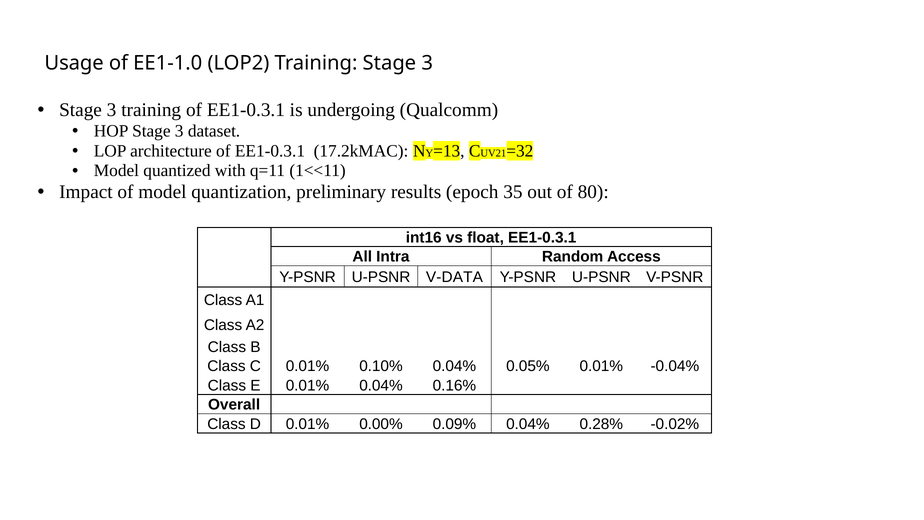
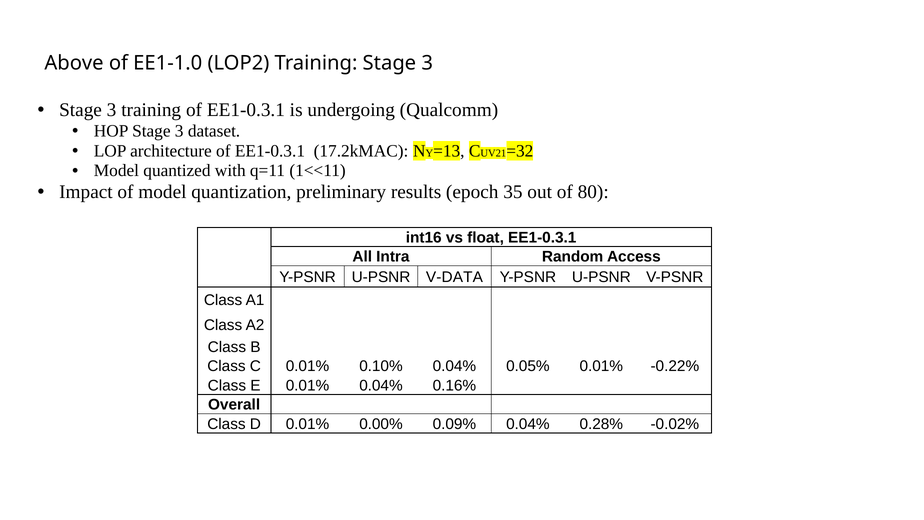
Usage: Usage -> Above (74, 63)
-0.04%: -0.04% -> -0.22% (675, 366)
